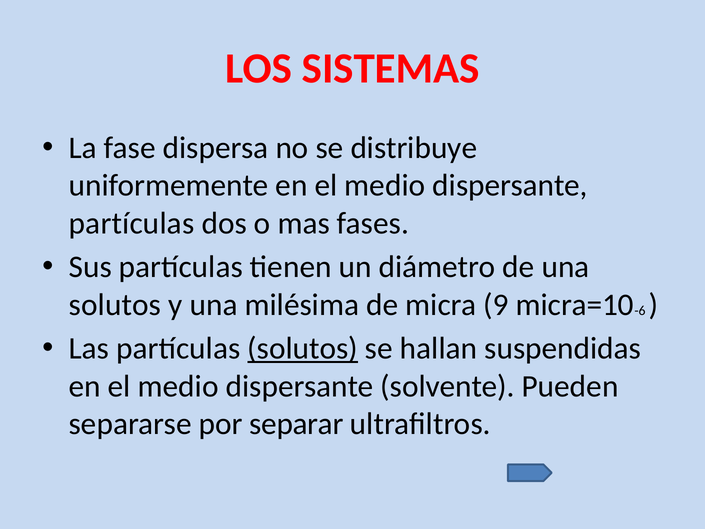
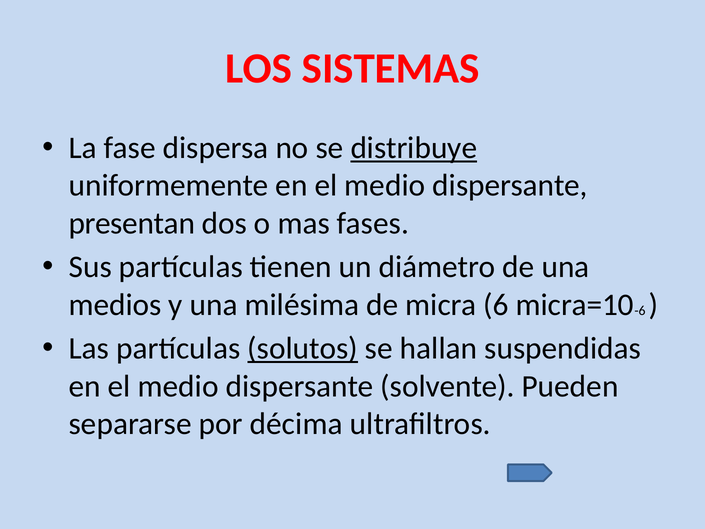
distribuye underline: none -> present (414, 148)
partículas: partículas -> presentan (132, 223)
solutos: solutos -> medios (115, 305)
9: 9 -> 6 (496, 305)
separar: separar -> décima (296, 424)
